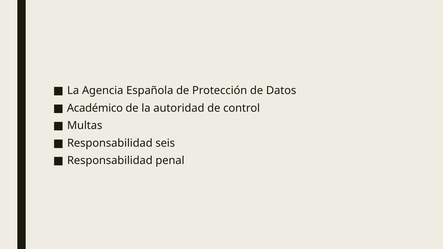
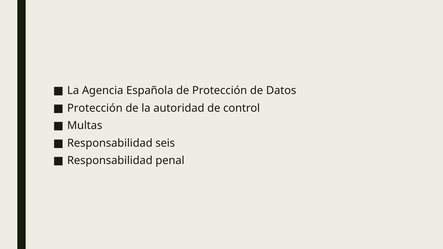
Académico: Académico -> Protección (95, 108)
